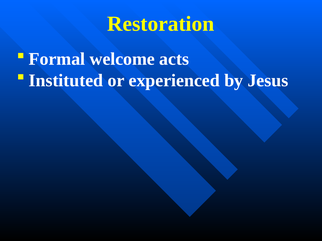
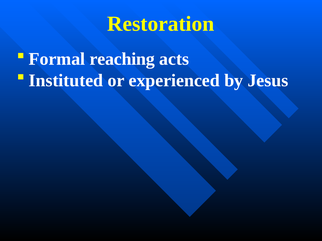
welcome: welcome -> reaching (122, 59)
